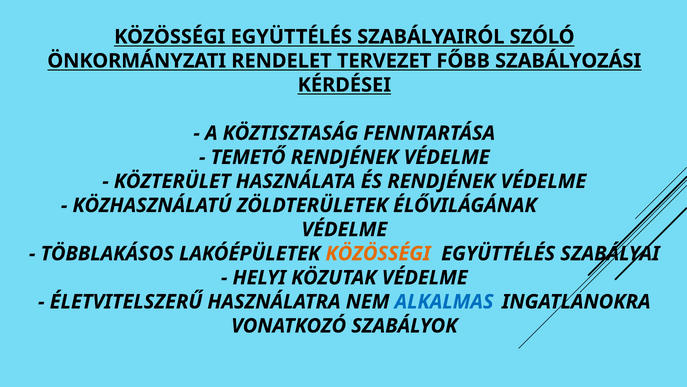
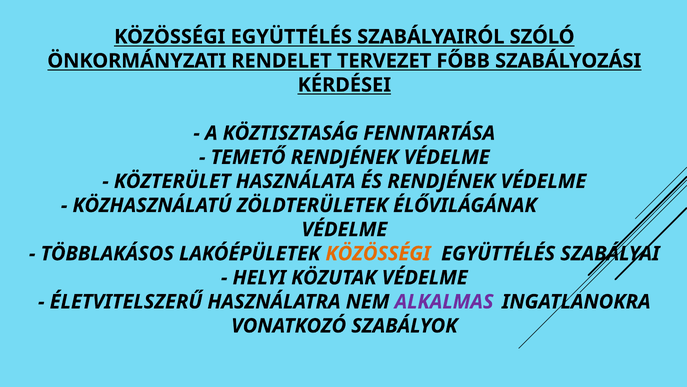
ALKALMAS colour: blue -> purple (444, 301)
